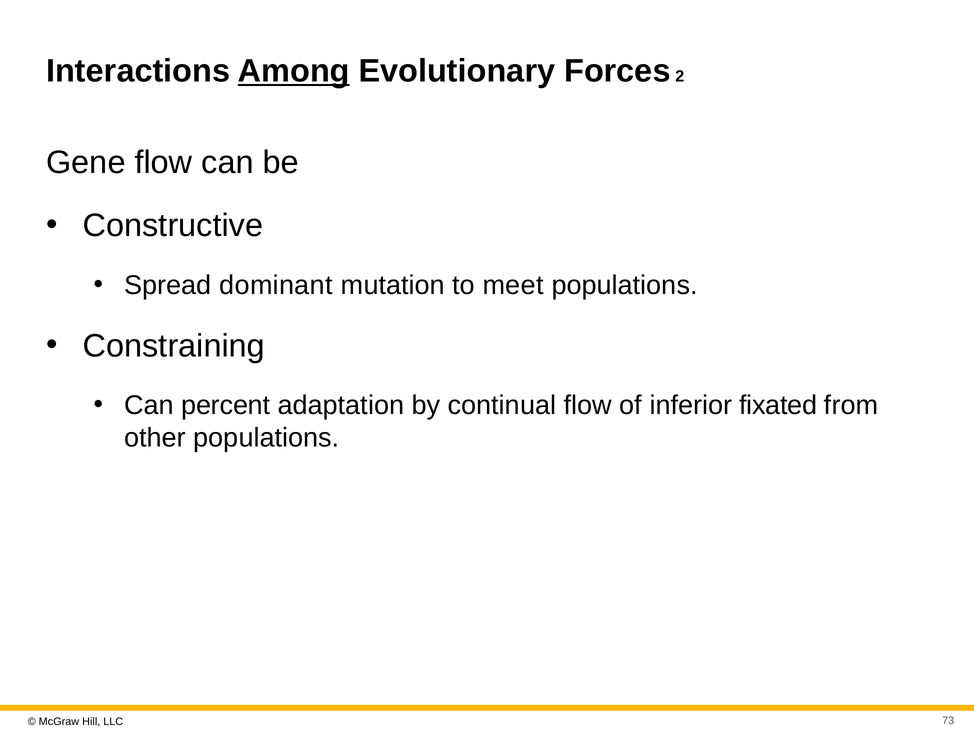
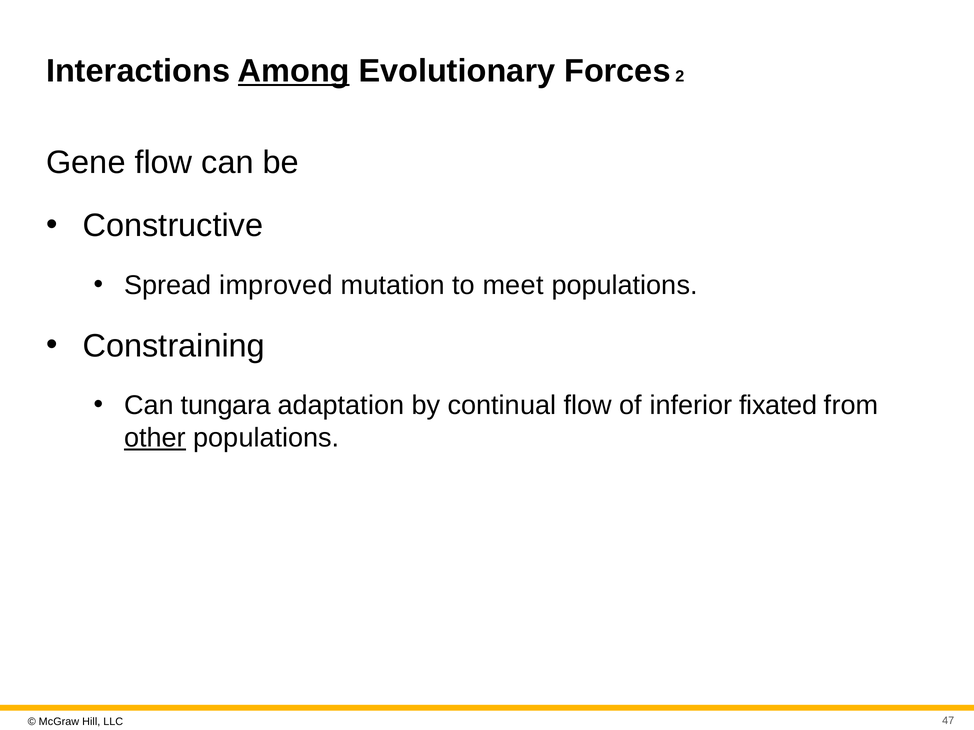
dominant: dominant -> improved (276, 286)
percent: percent -> tungara (226, 406)
other underline: none -> present (155, 438)
73: 73 -> 47 (948, 721)
